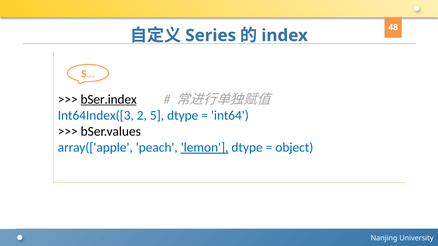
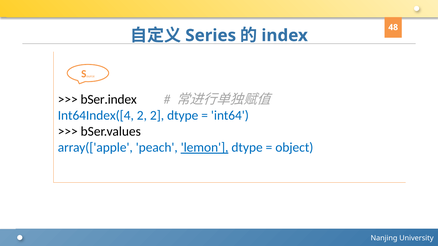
bSer.index underline: present -> none (109, 99)
Int64Index([3: Int64Index([3 -> Int64Index([4 (96, 116)
2 5: 5 -> 2 (157, 116)
